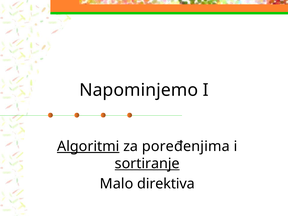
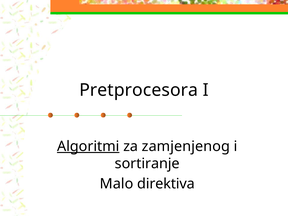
Napominjemo: Napominjemo -> Pretprocesora (139, 90)
poređenjima: poređenjima -> zamjenjenog (186, 146)
sortiranje underline: present -> none (147, 164)
